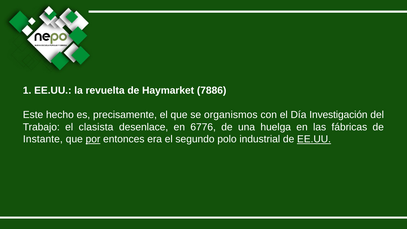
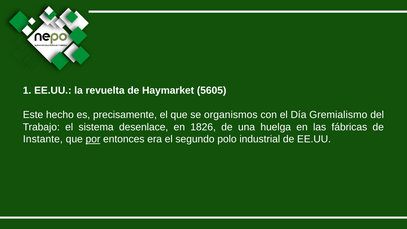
7886: 7886 -> 5605 (212, 90)
Investigación: Investigación -> Gremialismo (338, 115)
clasista: clasista -> sistema (96, 127)
6776: 6776 -> 1826 (203, 127)
EE.UU underline: present -> none (314, 139)
